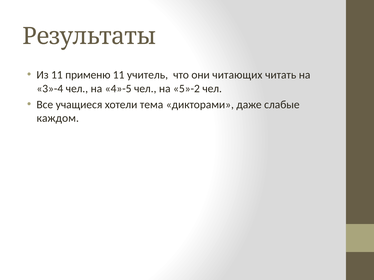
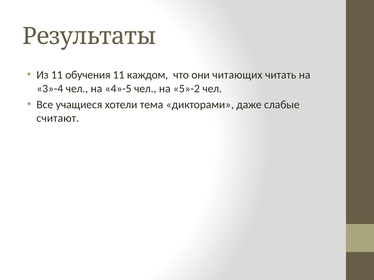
применю: применю -> обучения (88, 75)
учитель: учитель -> каждом (148, 75)
каждом: каждом -> считают (58, 118)
